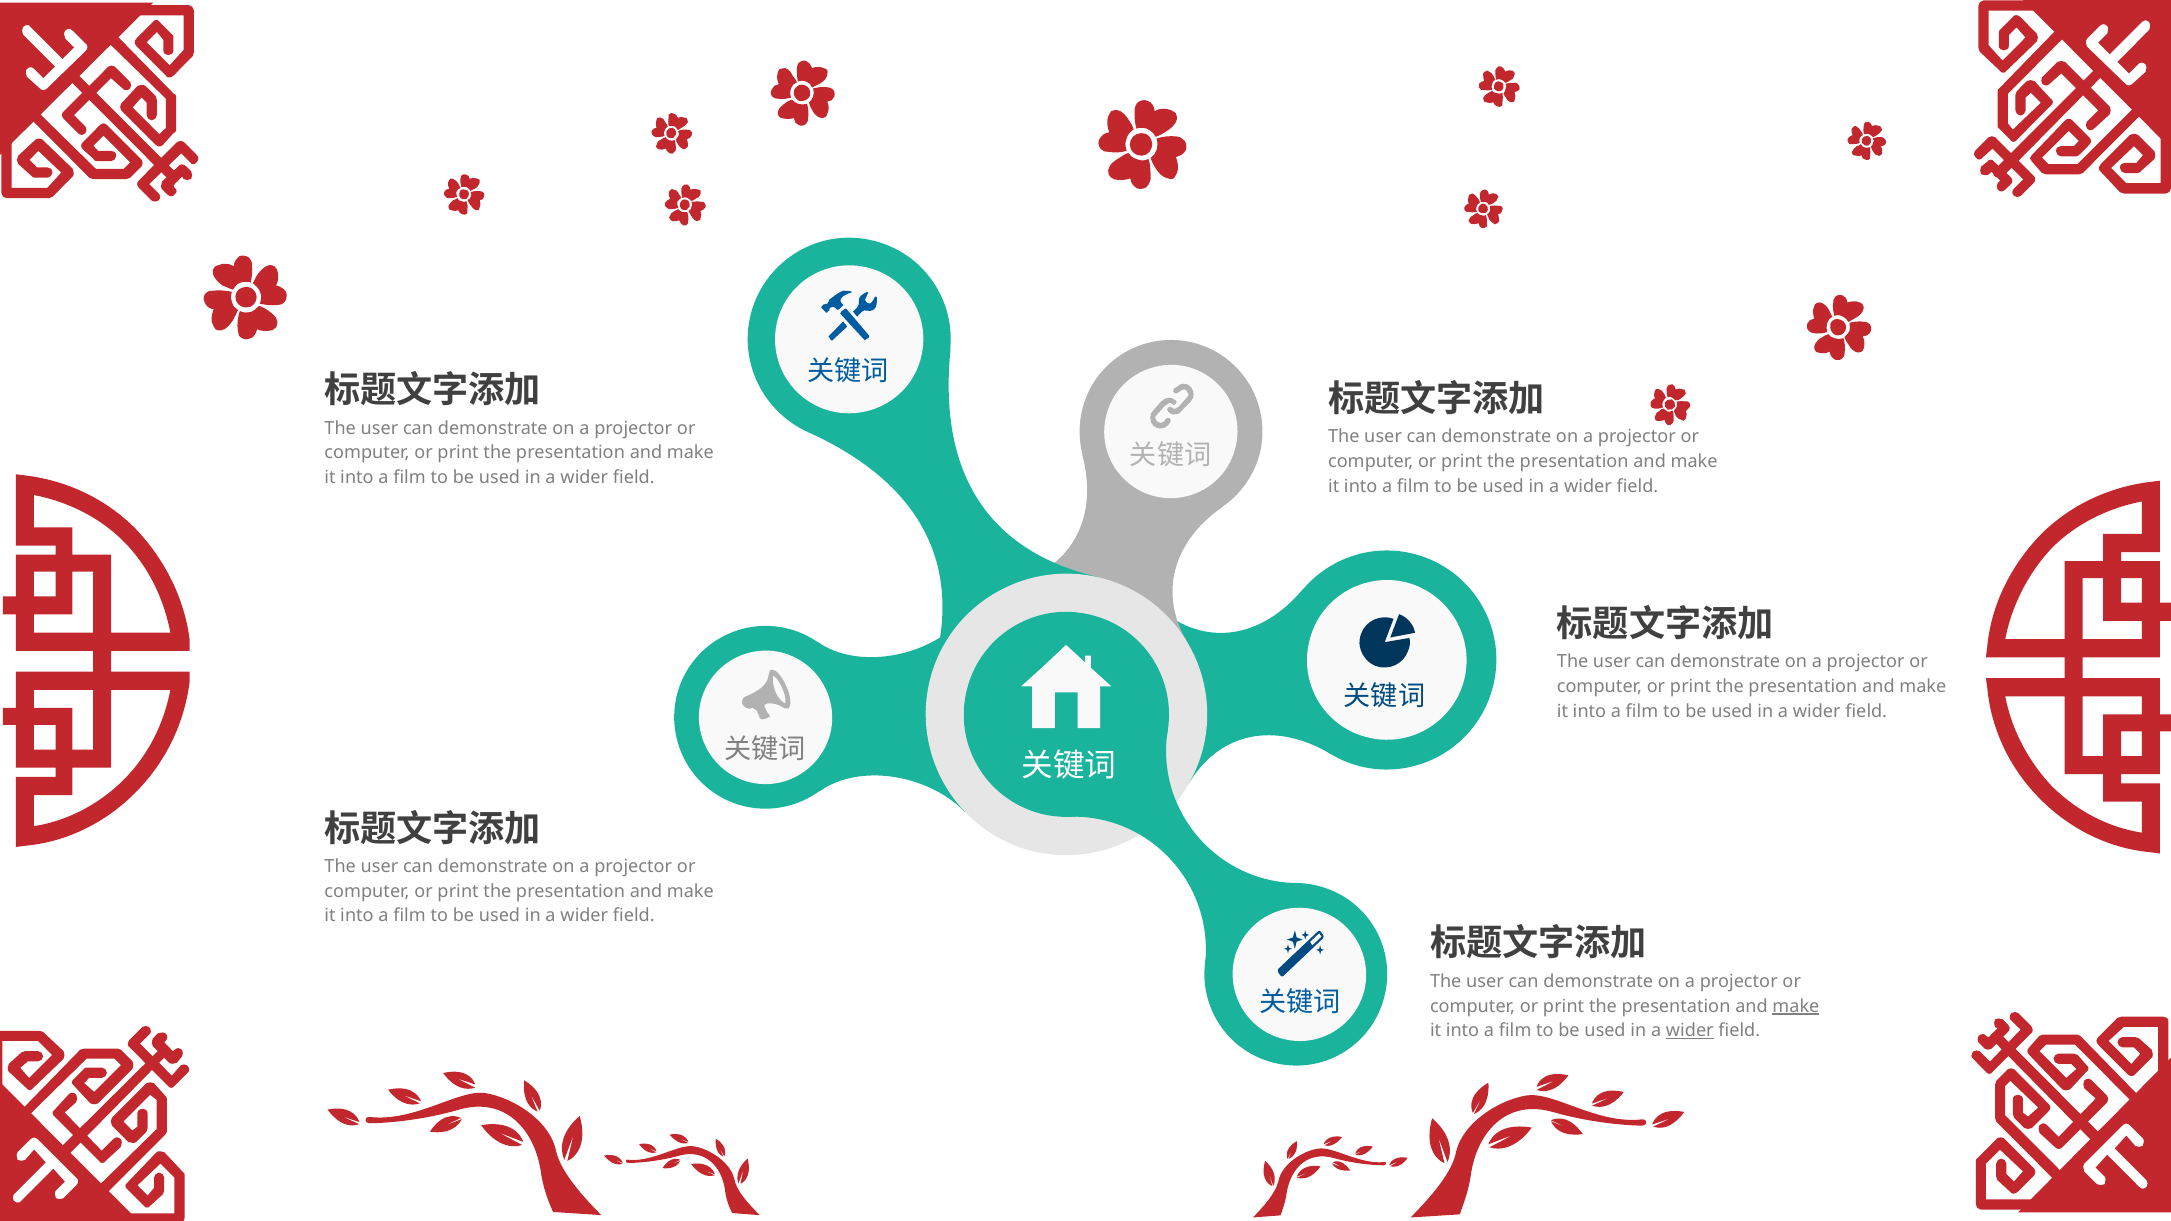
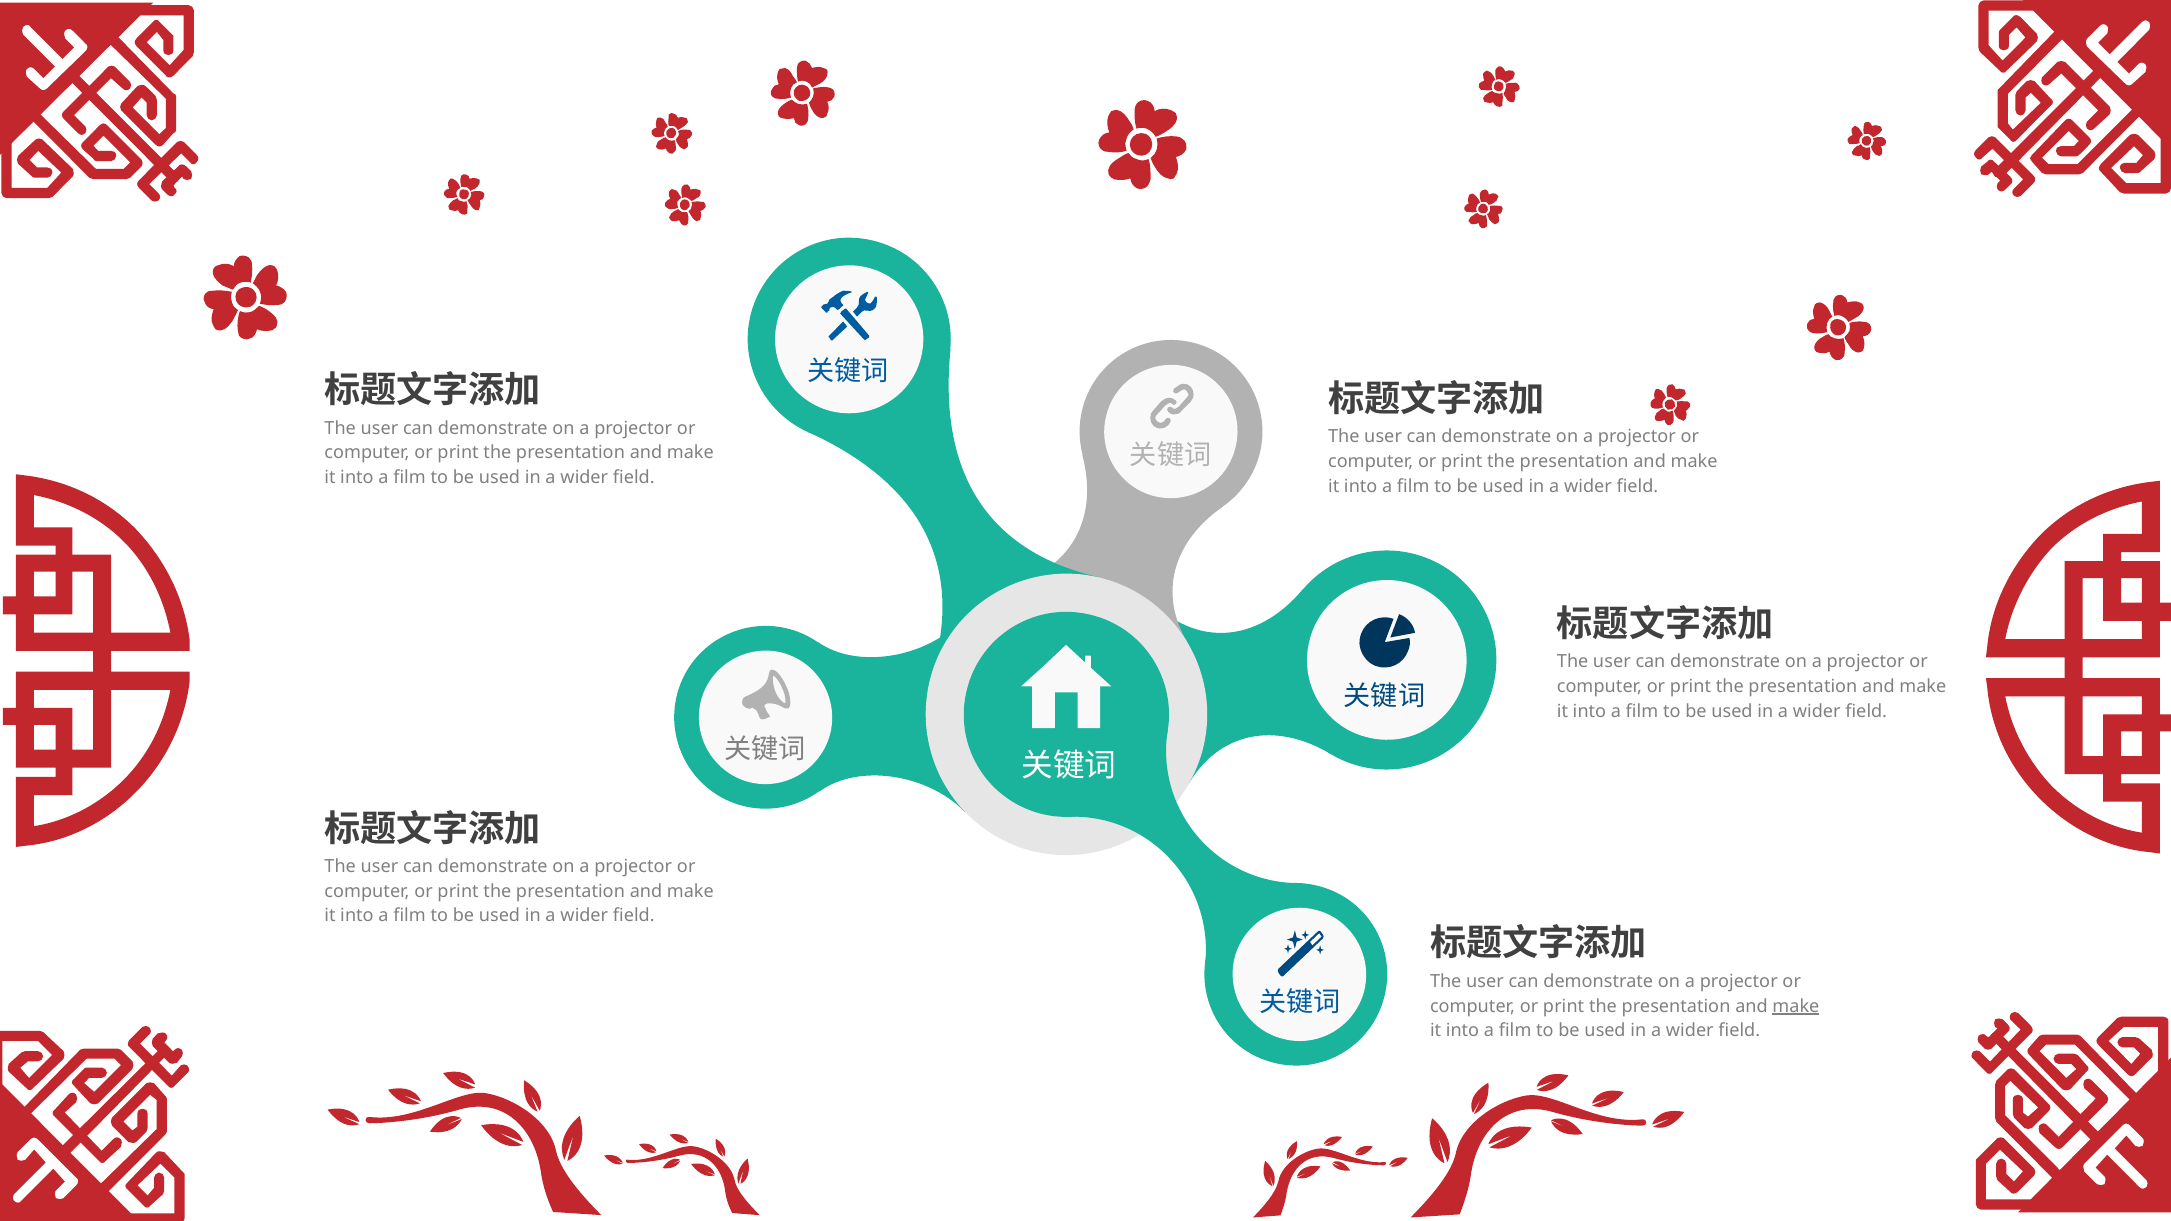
wider underline: present -> none (1690, 1031)
